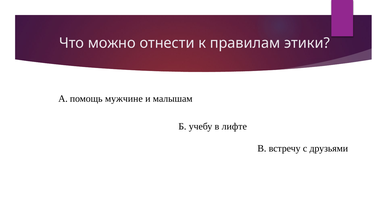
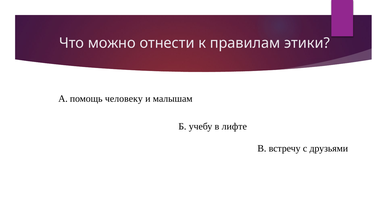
мужчине: мужчине -> человеку (124, 98)
